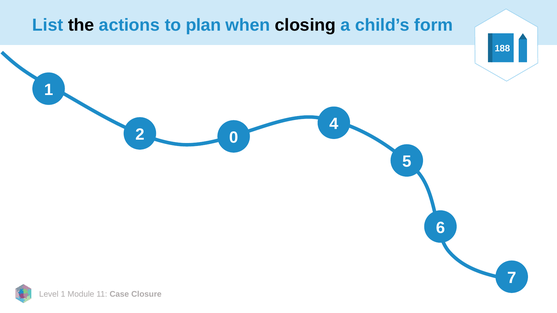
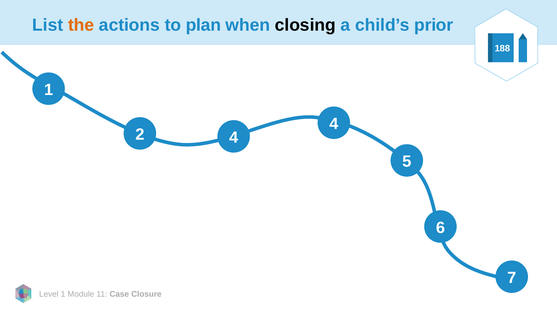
the colour: black -> orange (81, 25)
form: form -> prior (434, 25)
2 0: 0 -> 4 (234, 138)
